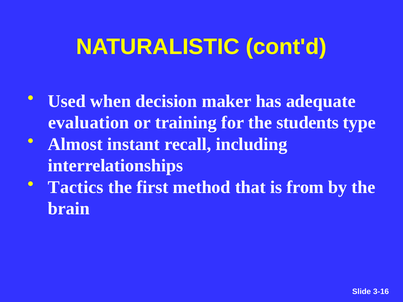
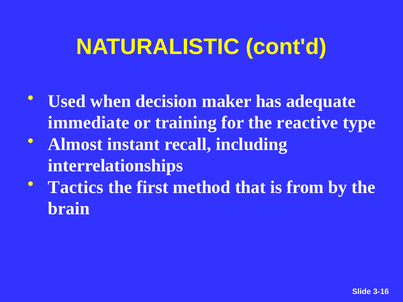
evaluation: evaluation -> immediate (89, 123)
students: students -> reactive (307, 123)
